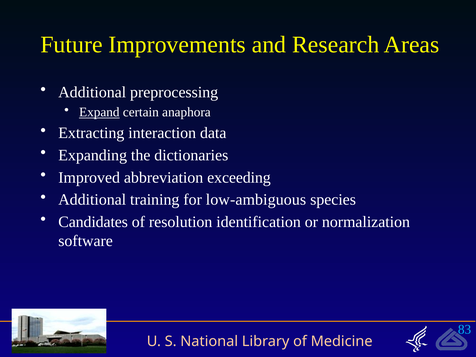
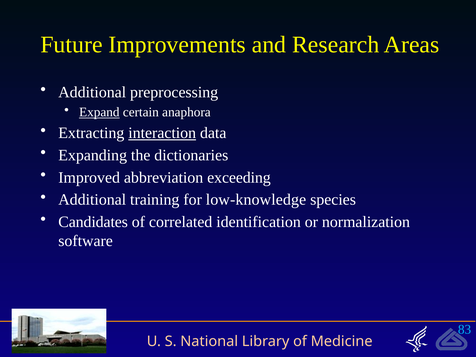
interaction underline: none -> present (162, 133)
low-ambiguous: low-ambiguous -> low-knowledge (256, 200)
resolution: resolution -> correlated (181, 222)
